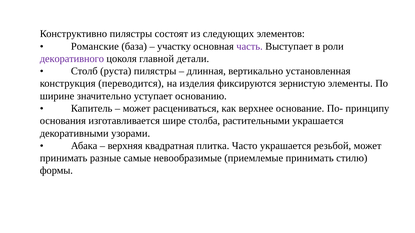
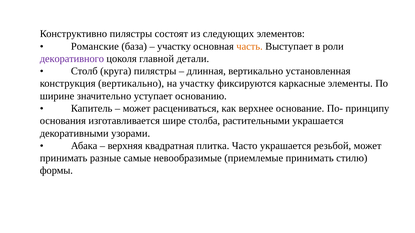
часть colour: purple -> orange (250, 46)
руста: руста -> круга (116, 71)
конструкция переводится: переводится -> вертикально (131, 84)
на изделия: изделия -> участку (197, 84)
зернистую: зернистую -> каркасные (302, 84)
